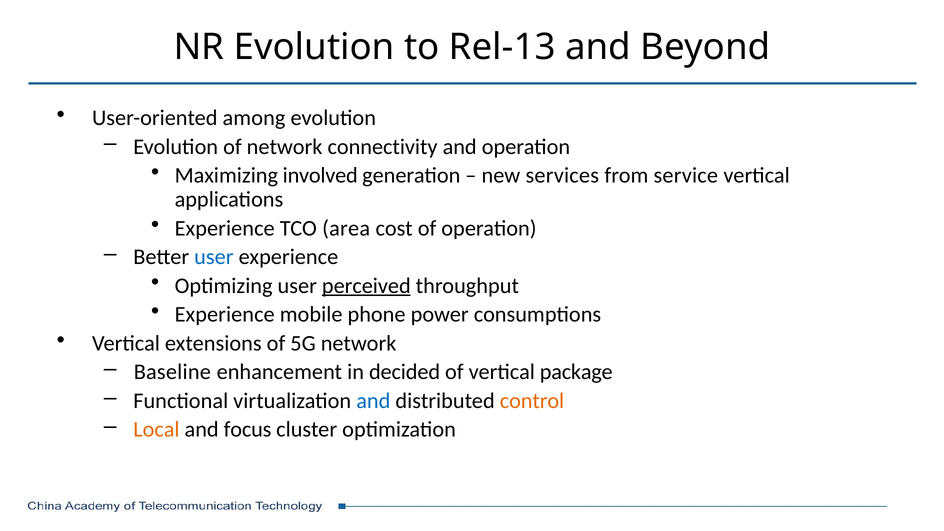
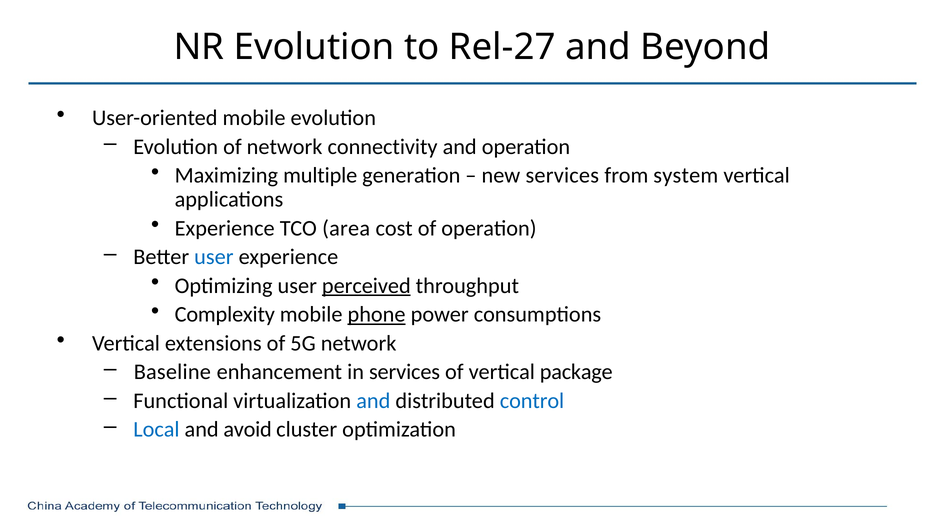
Rel-13: Rel-13 -> Rel-27 (502, 47)
User-oriented among: among -> mobile (254, 118)
involved: involved -> multiple (320, 175)
service: service -> system (686, 175)
Experience: Experience -> Complexity (225, 315)
phone underline: none -> present (377, 315)
in decided: decided -> services (405, 372)
control colour: orange -> blue (532, 401)
Local colour: orange -> blue (156, 430)
focus: focus -> avoid (248, 430)
